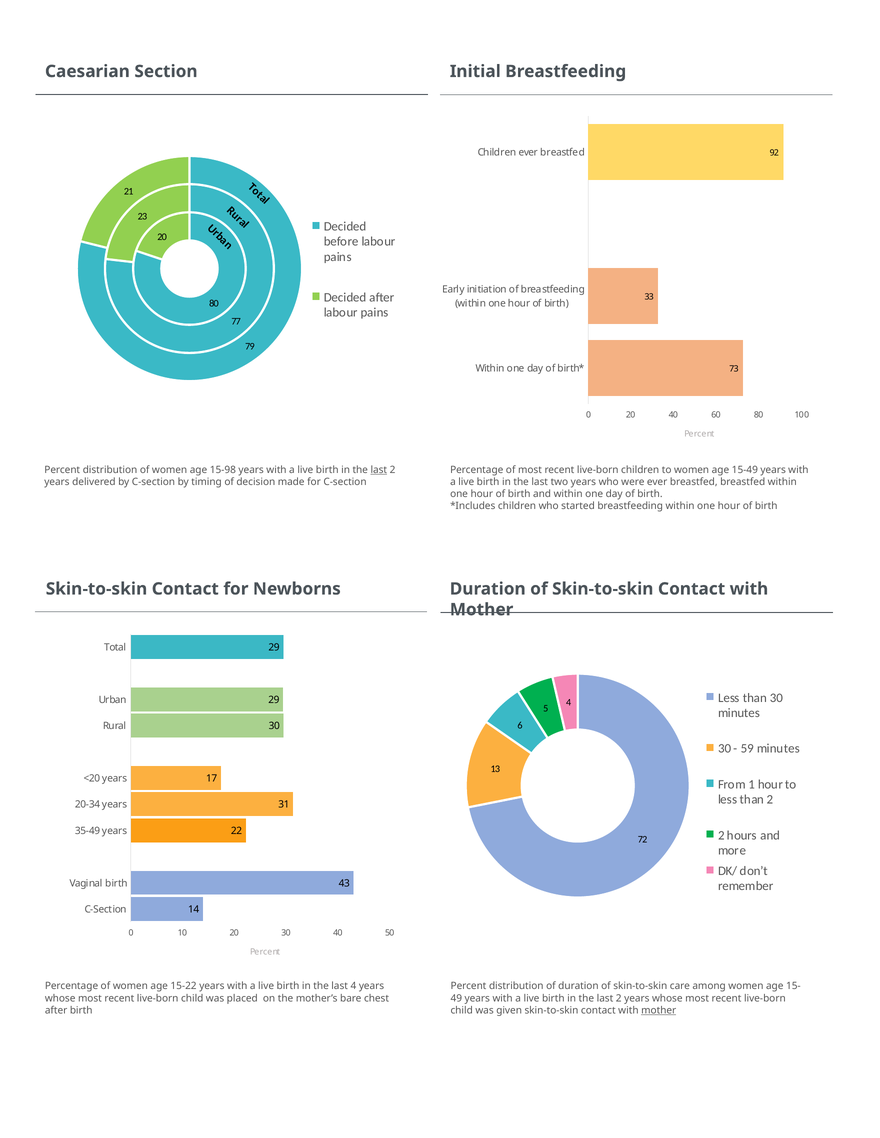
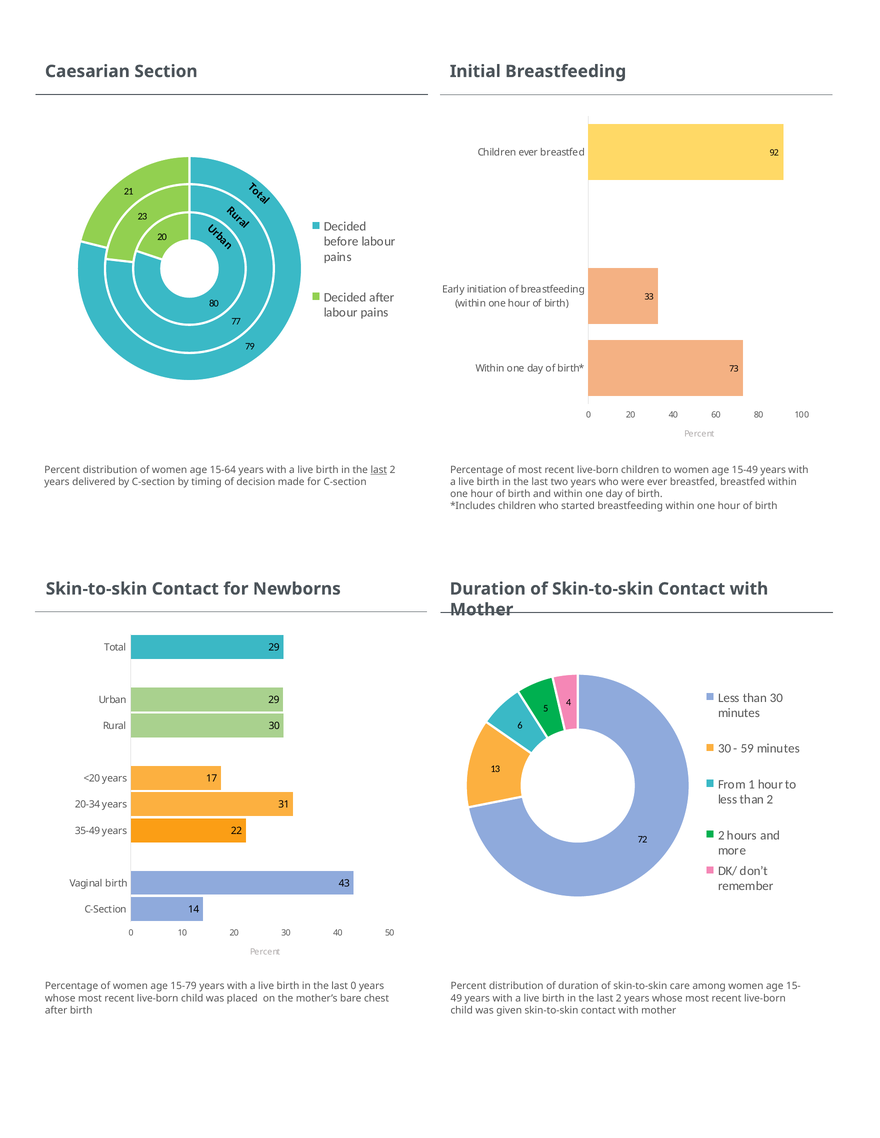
15-98: 15-98 -> 15-64 (223, 470)
15-22: 15-22 -> 15-79 (184, 987)
last 4: 4 -> 0 (353, 987)
mother underline: present -> none (659, 1011)
